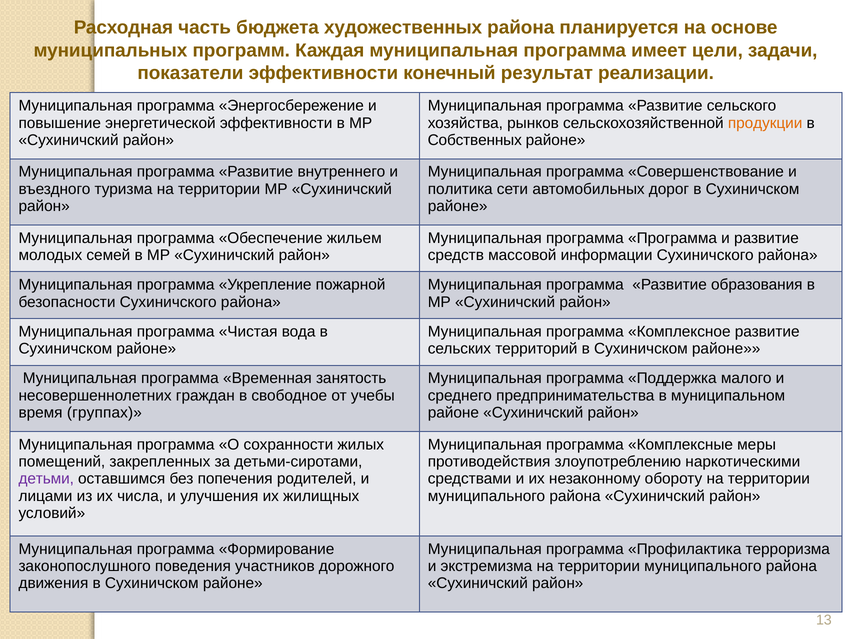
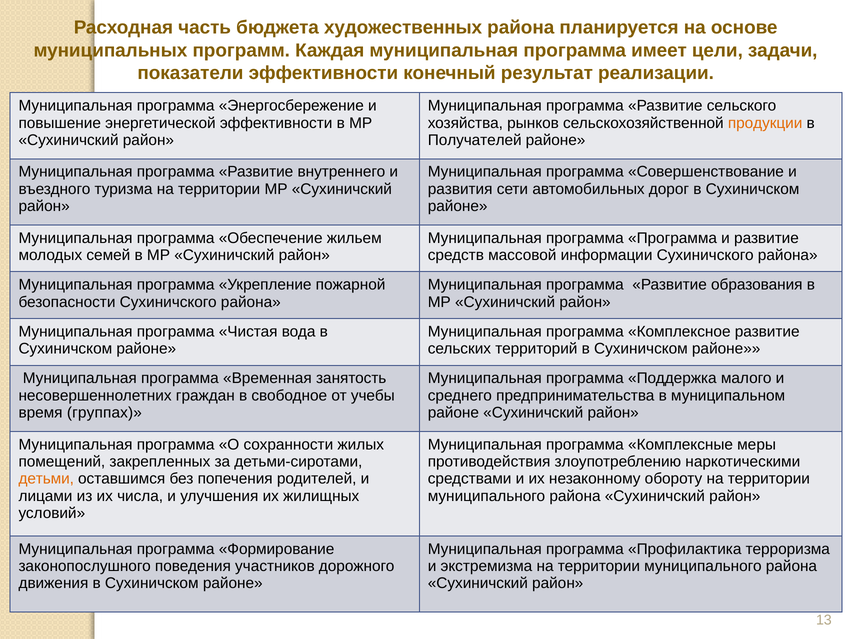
Собственных: Собственных -> Получателей (475, 140)
политика: политика -> развития (460, 189)
детьми colour: purple -> orange (46, 479)
